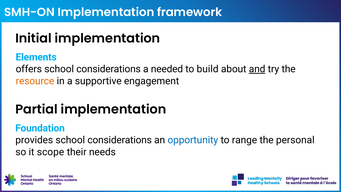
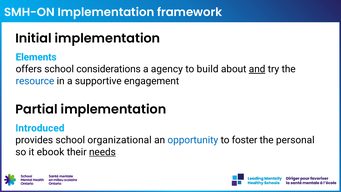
needed: needed -> agency (167, 69)
resource colour: orange -> blue (35, 81)
Foundation: Foundation -> Introduced (40, 128)
provides school considerations: considerations -> organizational (120, 140)
range: range -> foster (245, 140)
scope: scope -> ebook (51, 152)
needs underline: none -> present (102, 152)
